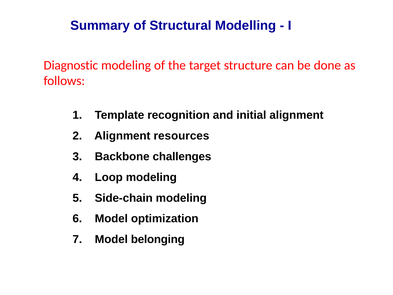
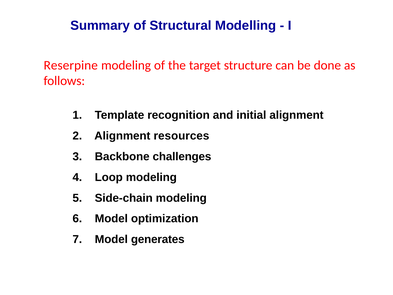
Diagnostic: Diagnostic -> Reserpine (71, 65)
belonging: belonging -> generates (158, 239)
